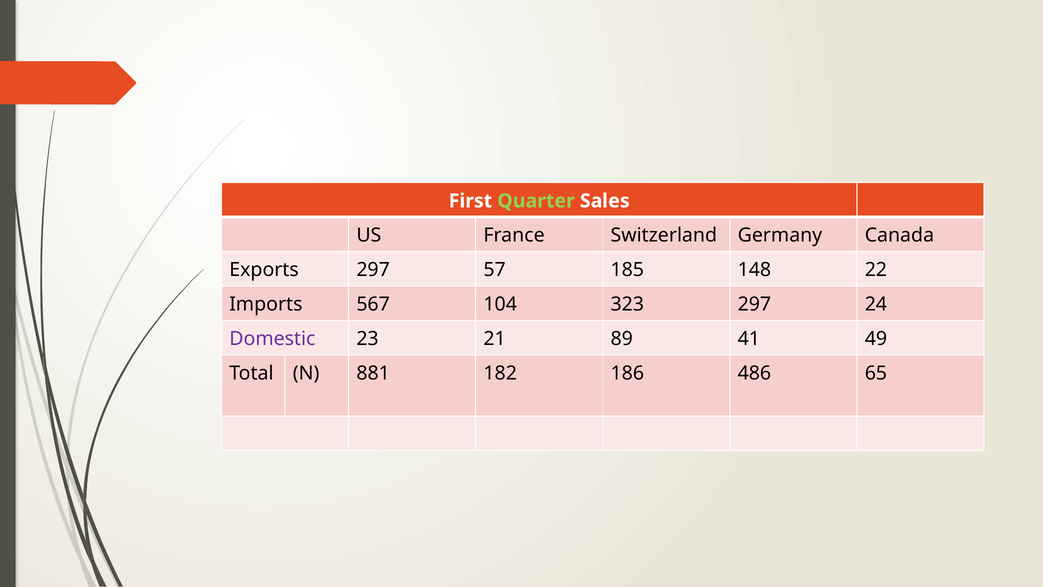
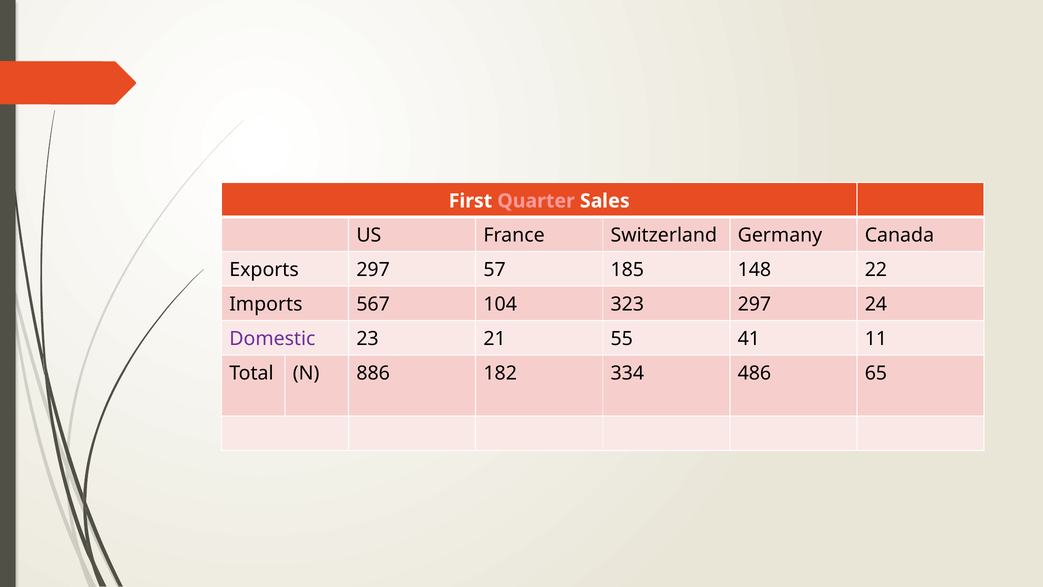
Quarter colour: light green -> pink (536, 201)
89: 89 -> 55 (622, 339)
49: 49 -> 11 (876, 339)
881: 881 -> 886 (373, 373)
186: 186 -> 334 (627, 373)
